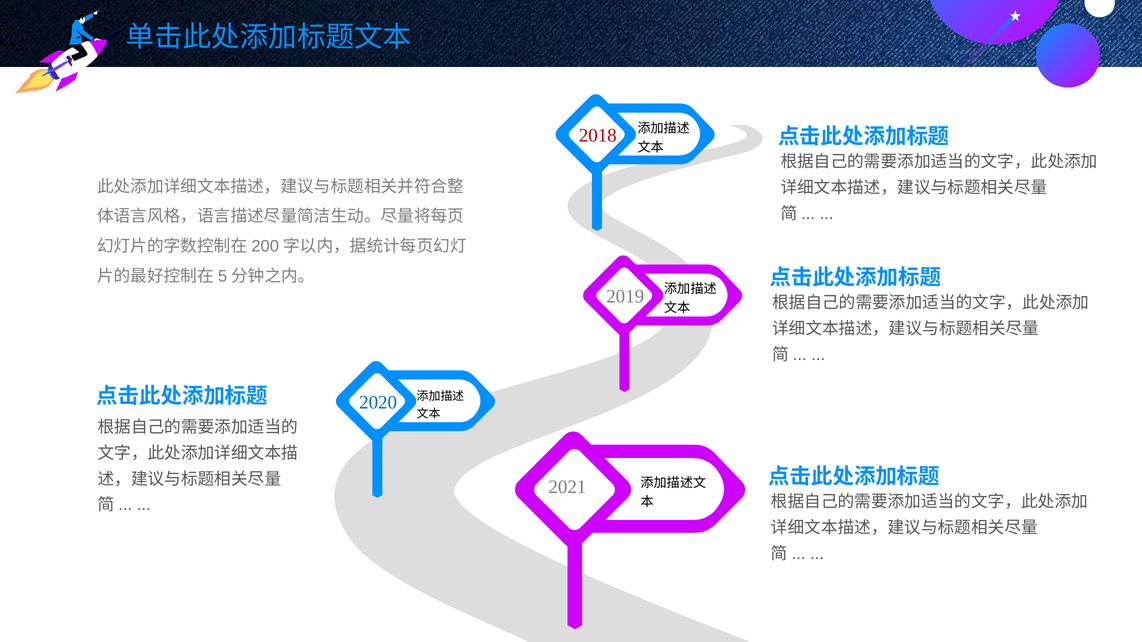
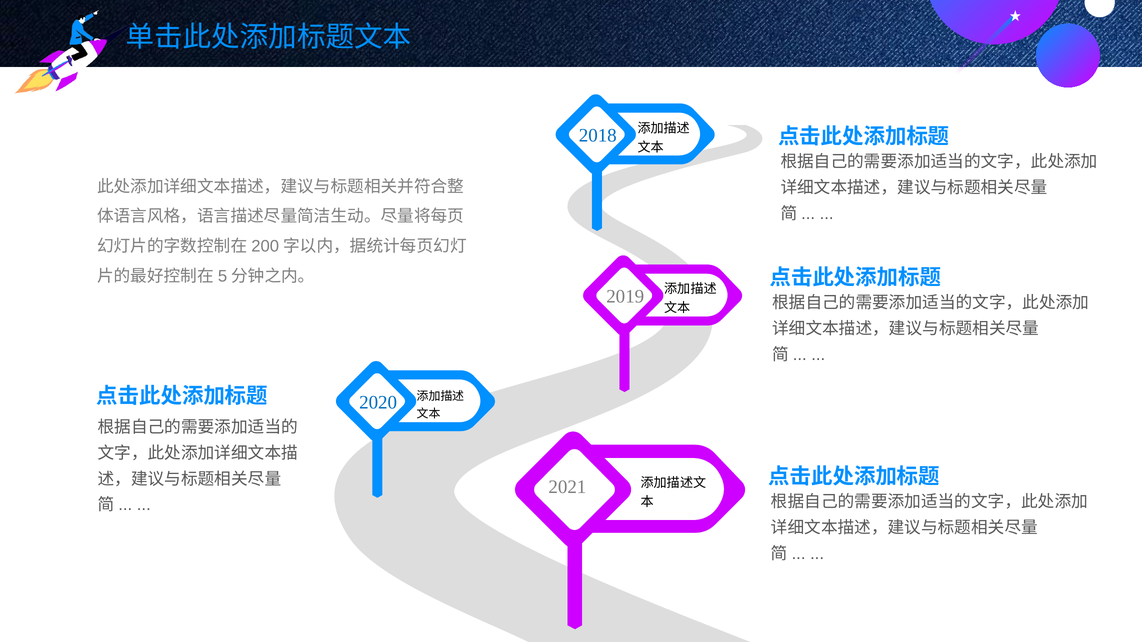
2018 colour: red -> blue (598, 136)
